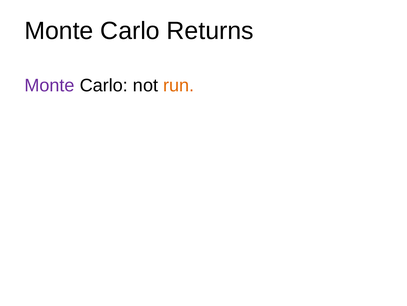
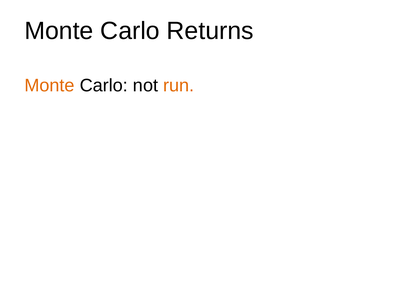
Monte colour: purple -> orange (49, 85)
